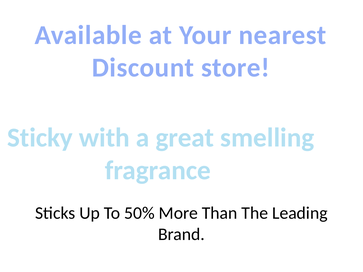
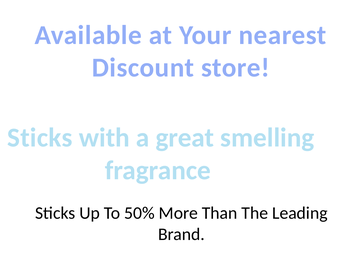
Sticky: Sticky -> Sticks (40, 138)
